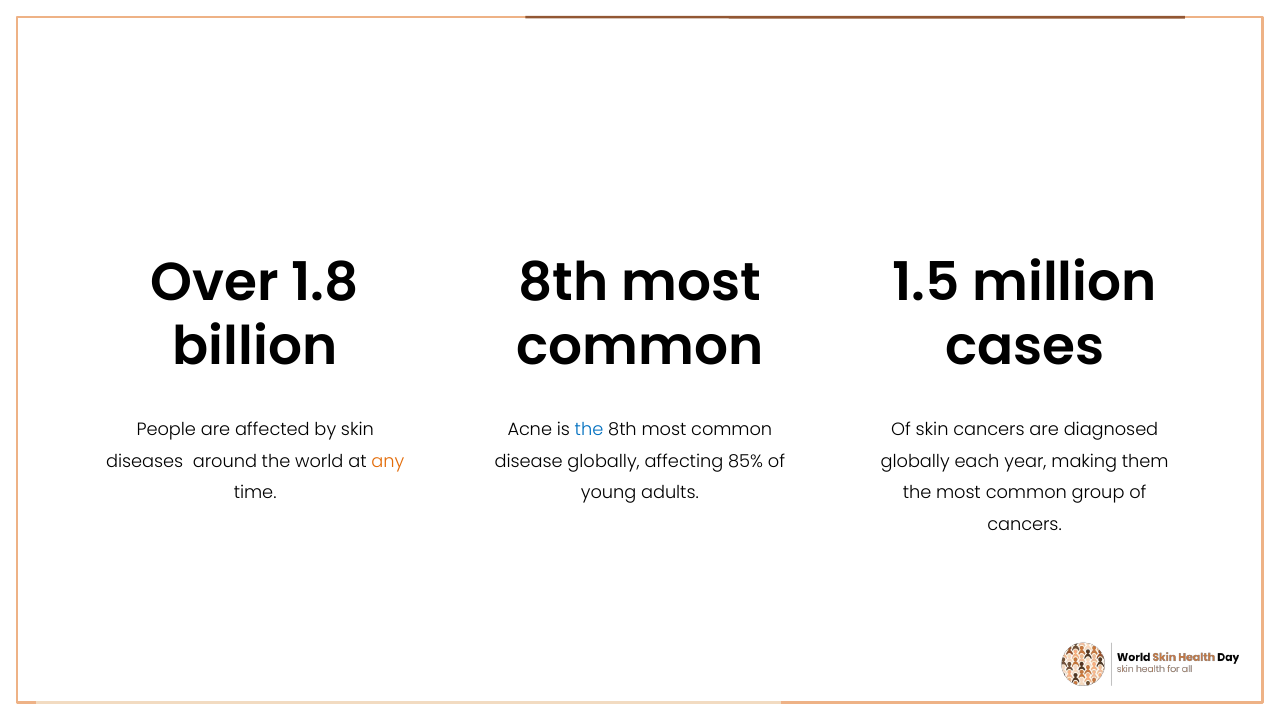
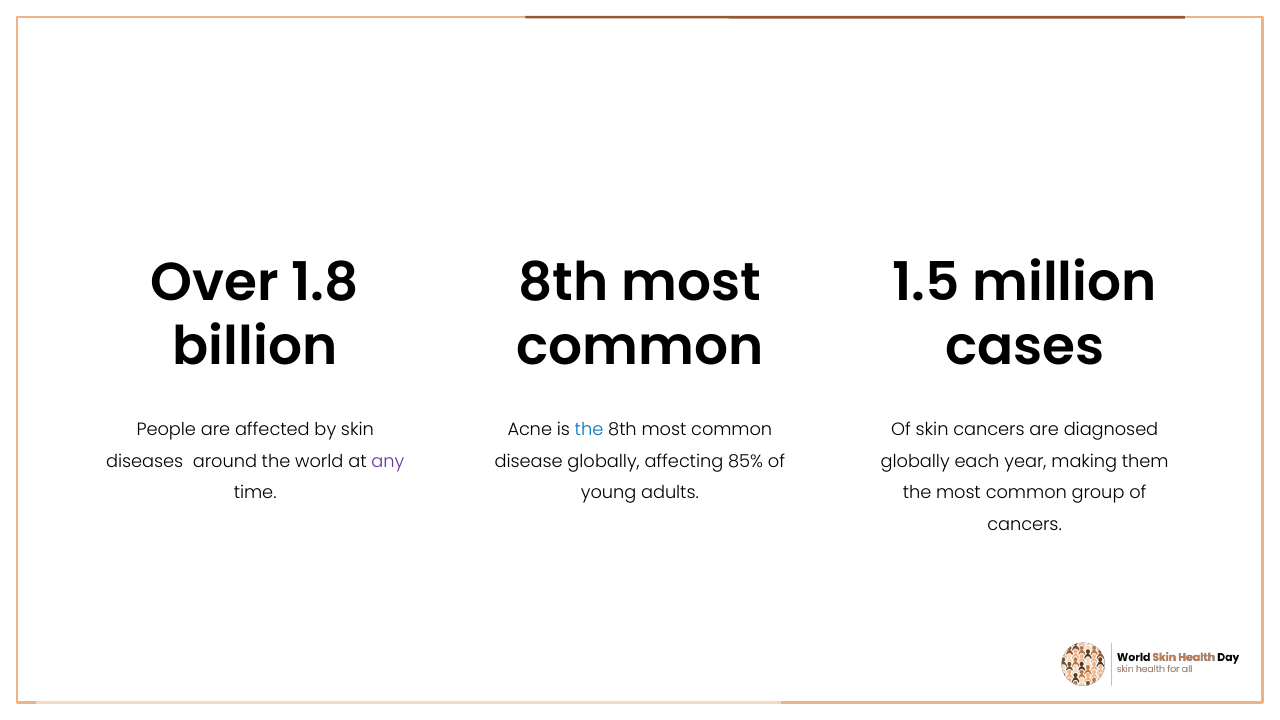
any colour: orange -> purple (388, 461)
